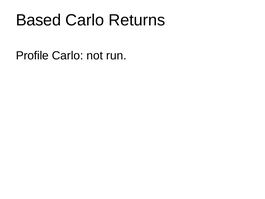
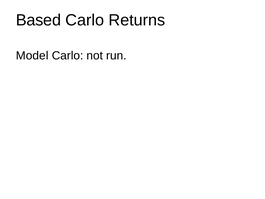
Profile: Profile -> Model (32, 56)
